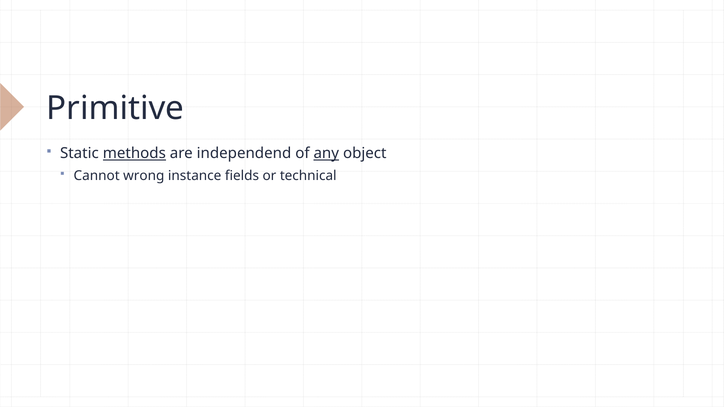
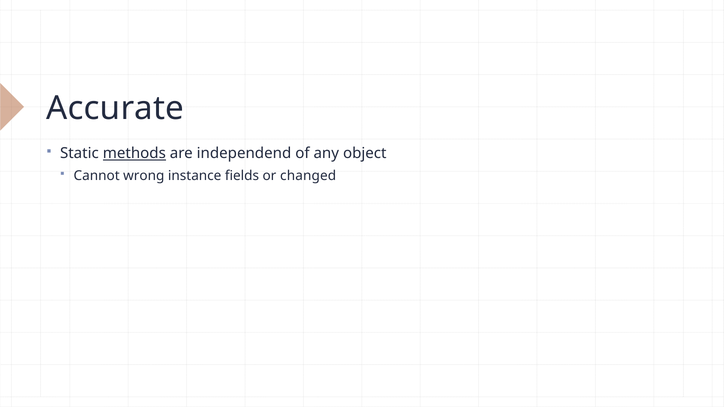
Primitive: Primitive -> Accurate (115, 108)
any underline: present -> none (326, 154)
technical: technical -> changed (308, 176)
